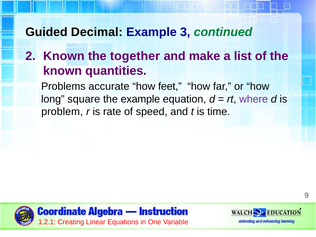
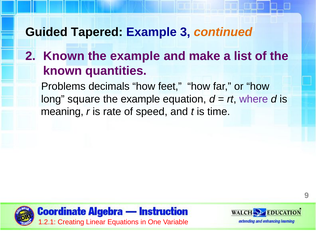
Decimal: Decimal -> Tapered (97, 32)
continued colour: green -> orange (223, 32)
together: together -> example (135, 56)
accurate: accurate -> decimals (109, 86)
problem: problem -> meaning (62, 112)
